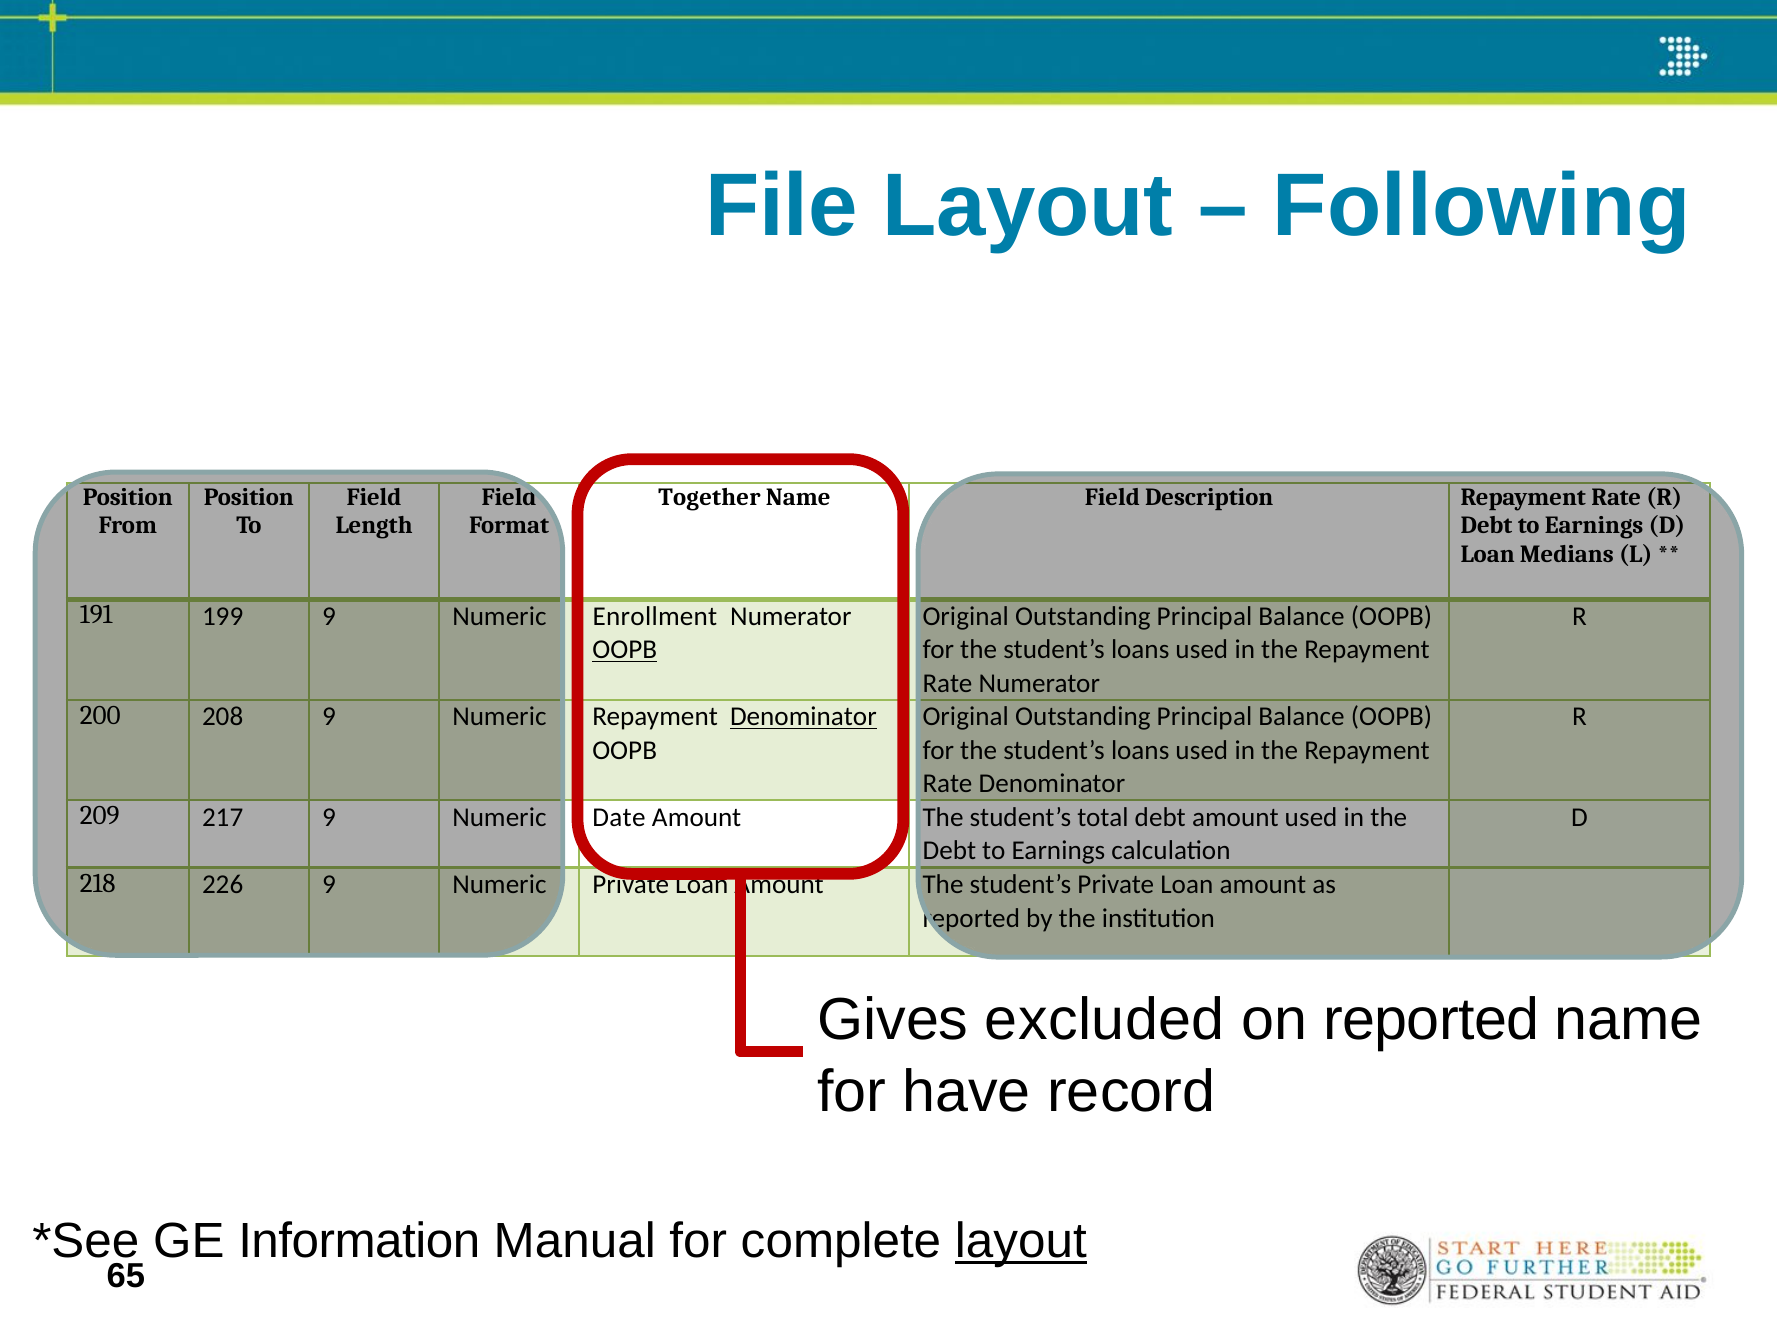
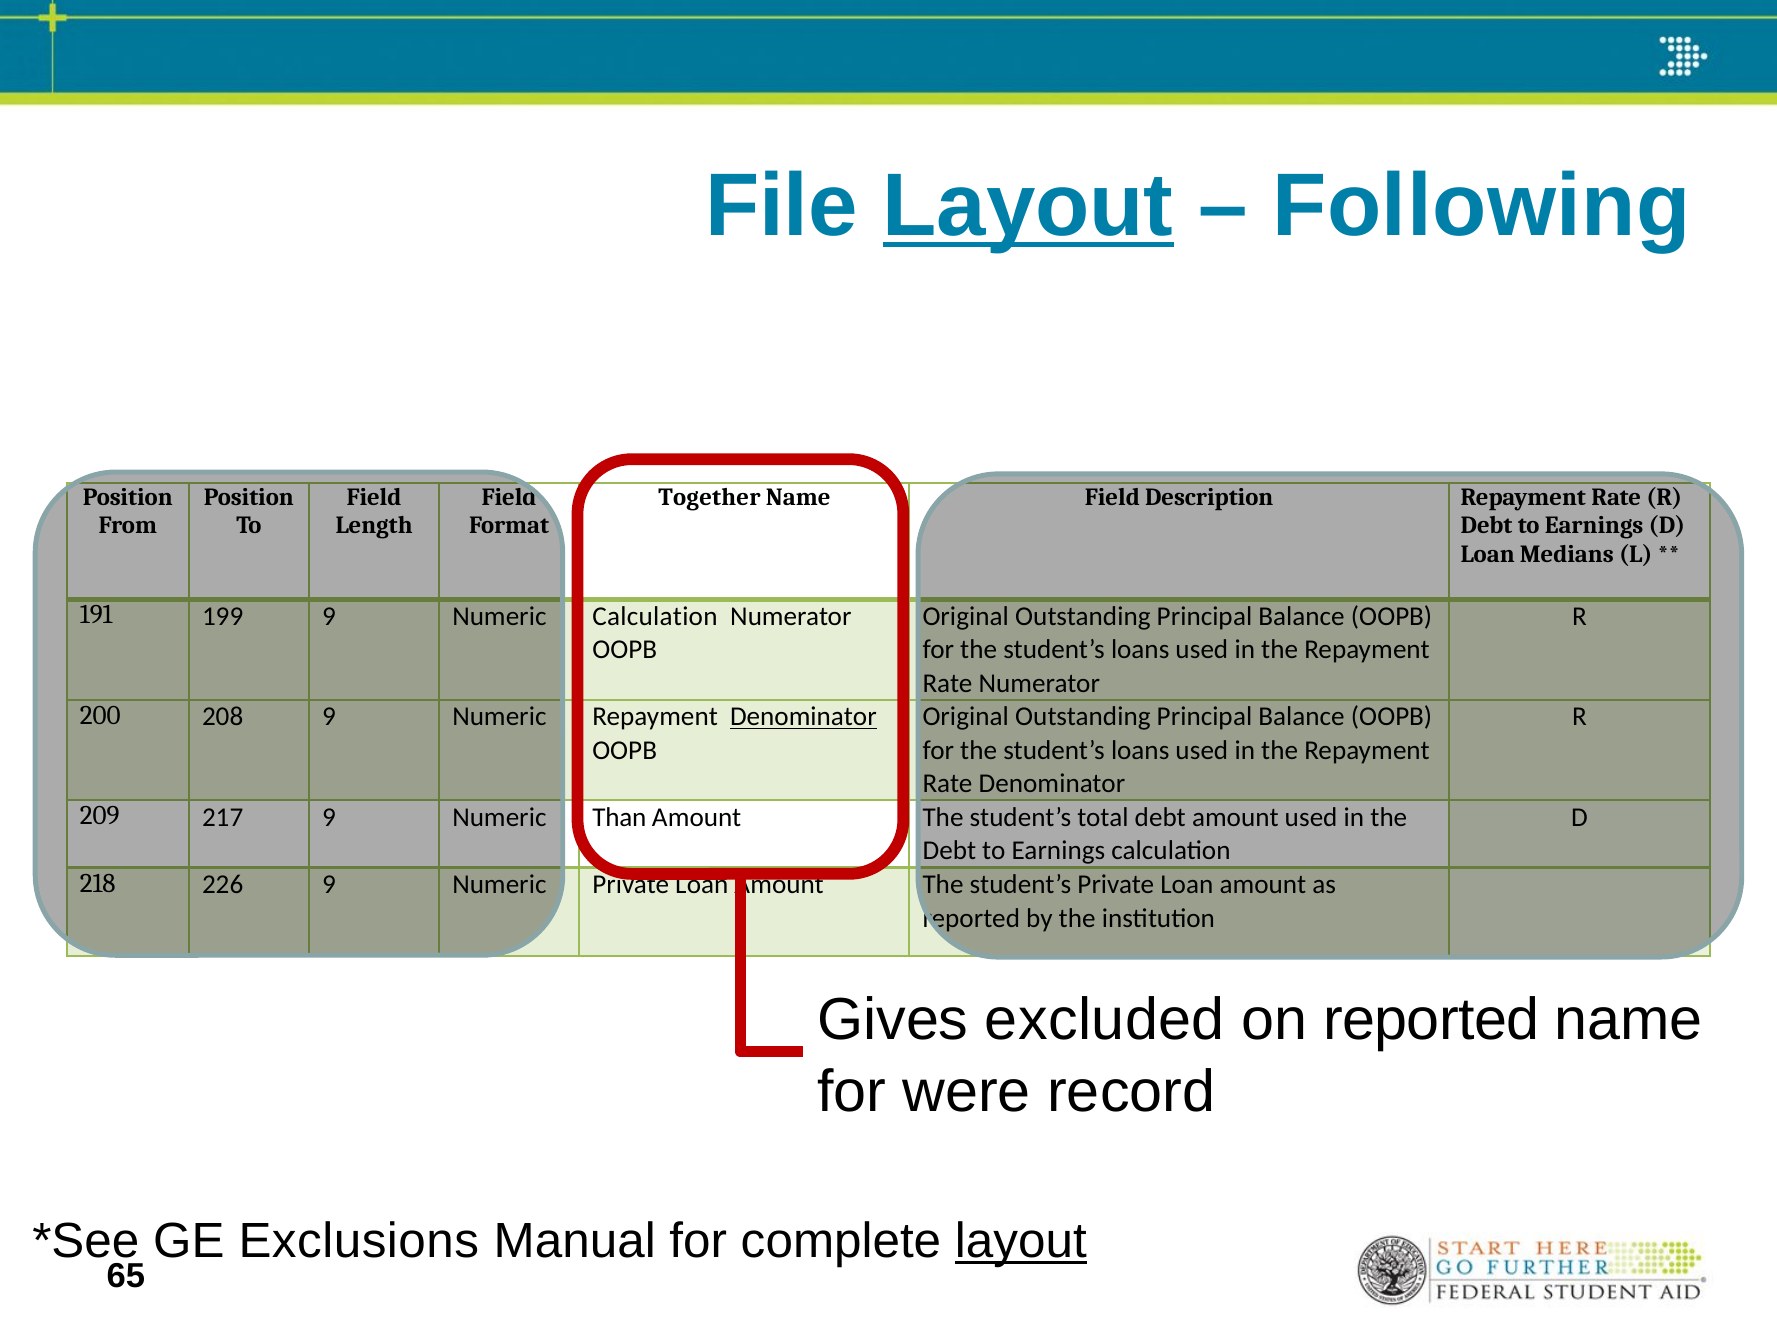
Layout underline: none -> present (1028, 206)
Enrollment: Enrollment -> Calculation (655, 616)
OOPB underline: present -> none (625, 650)
Date: Date -> Than (619, 817)
have: have -> were (967, 1091)
Information: Information -> Exclusions (359, 1241)
